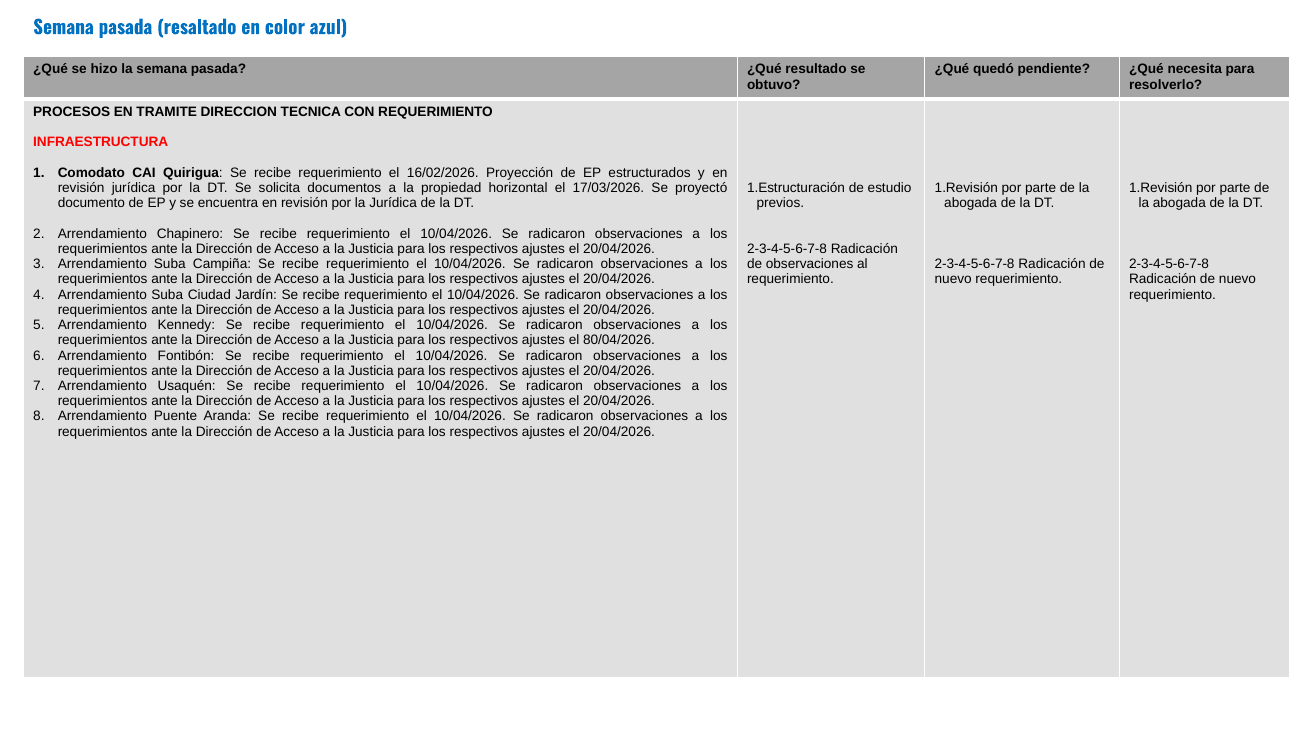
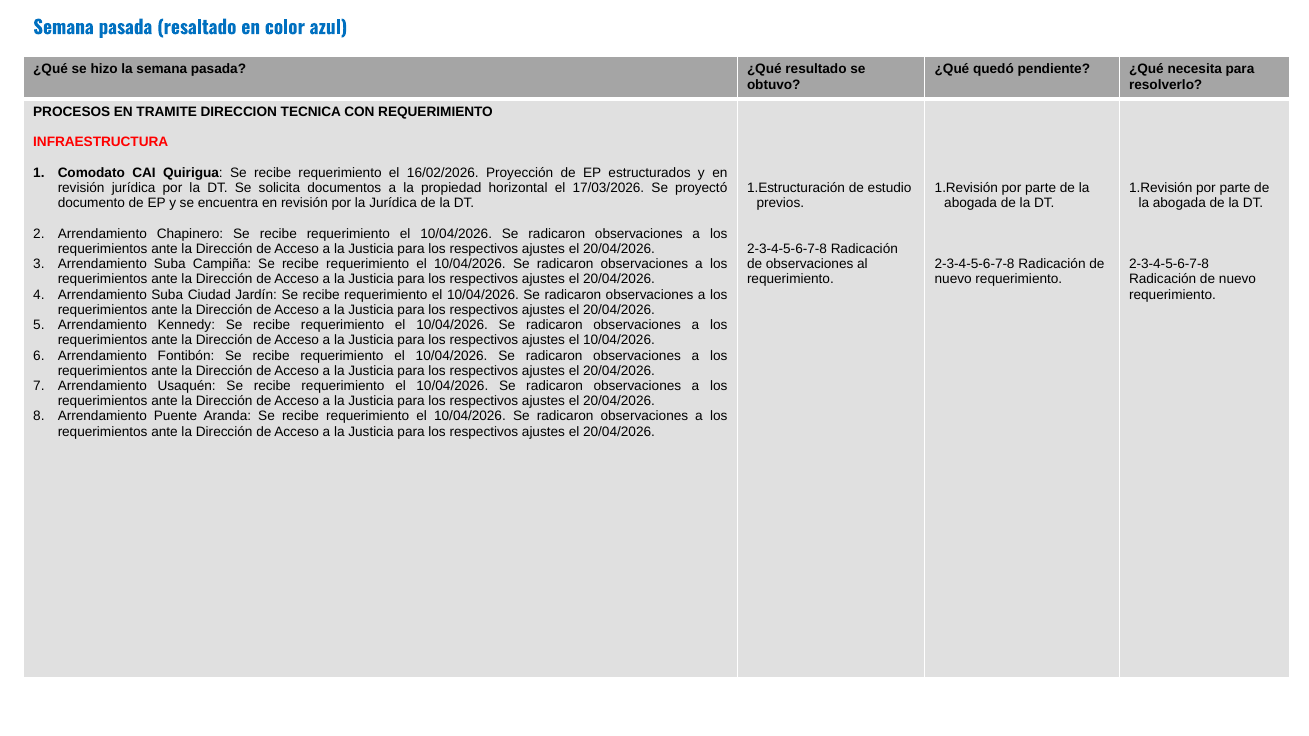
ajustes el 80/04/2026: 80/04/2026 -> 10/04/2026 (619, 340)
